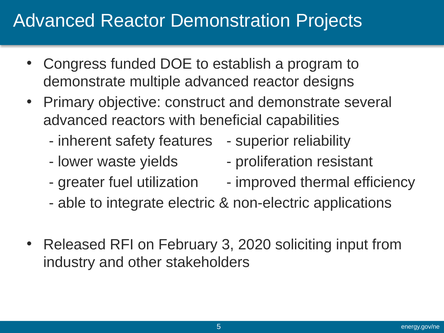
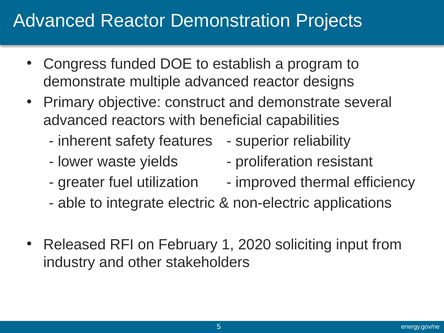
3: 3 -> 1 (228, 244)
